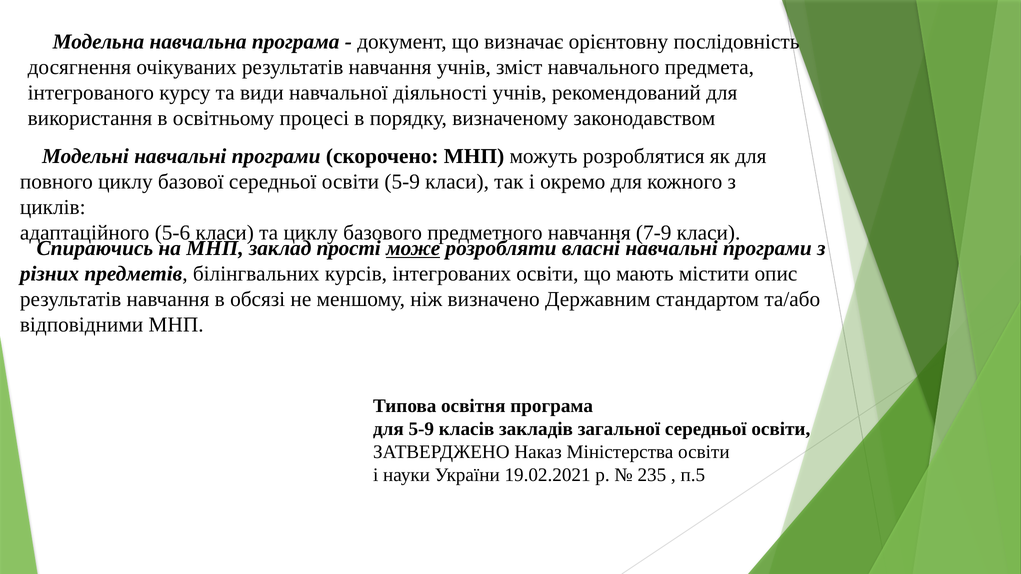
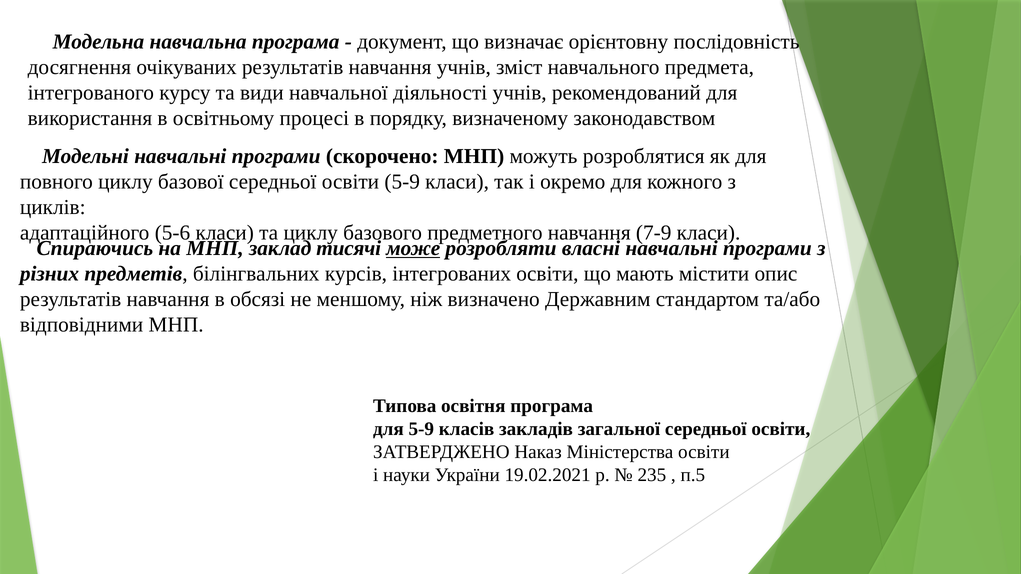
прості: прості -> тисячі (349, 248)
